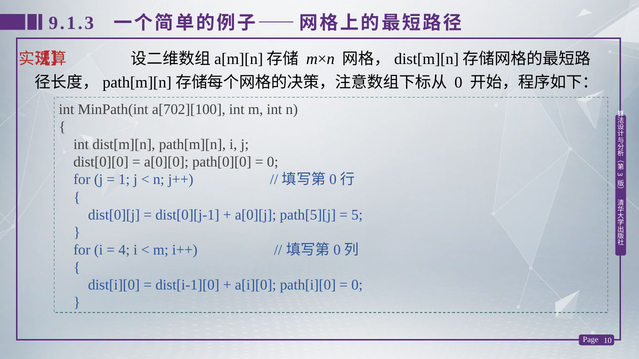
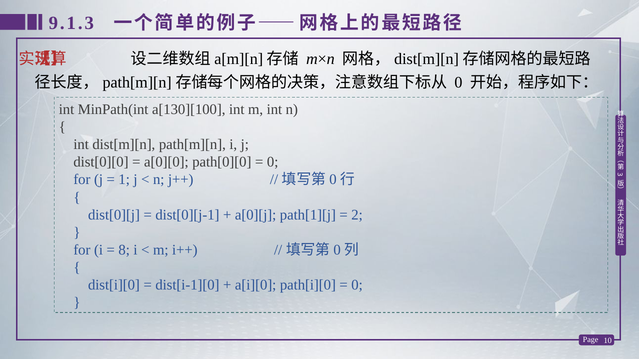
a[702][100: a[702][100 -> a[130][100 (189, 110)
path[5][j: path[5][j -> path[1][j (308, 215)
5: 5 -> 2 (357, 215)
4: 4 -> 8 (124, 250)
